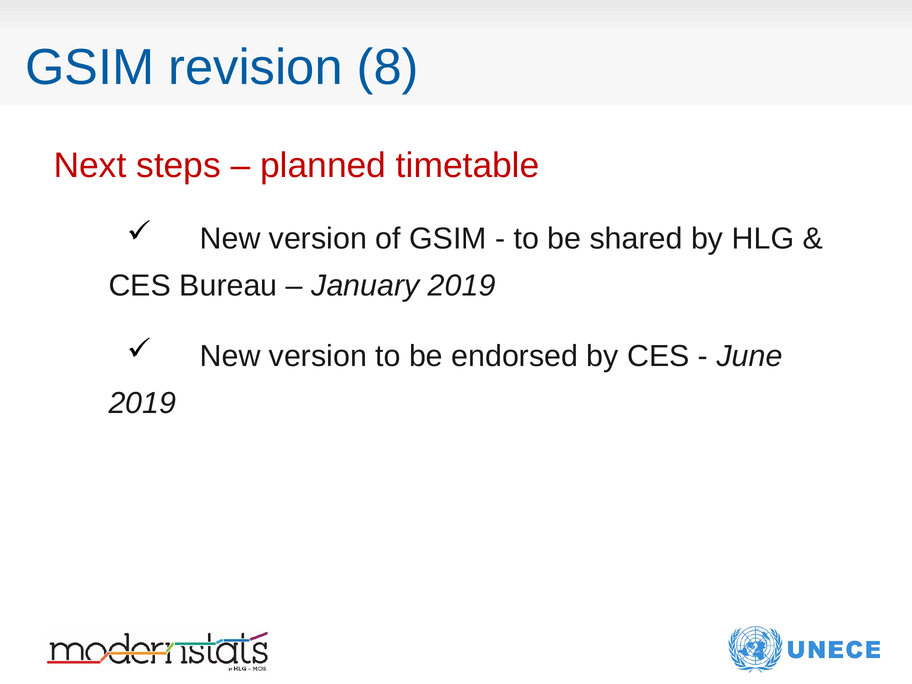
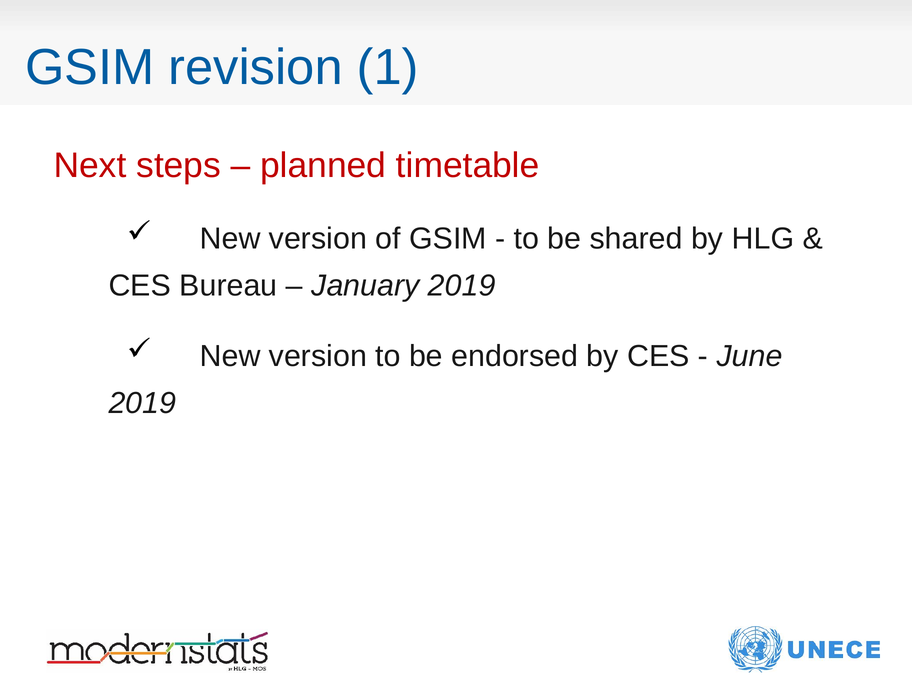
8: 8 -> 1 (388, 67)
